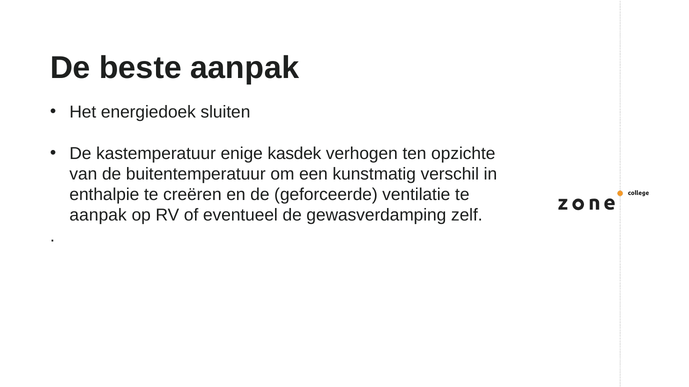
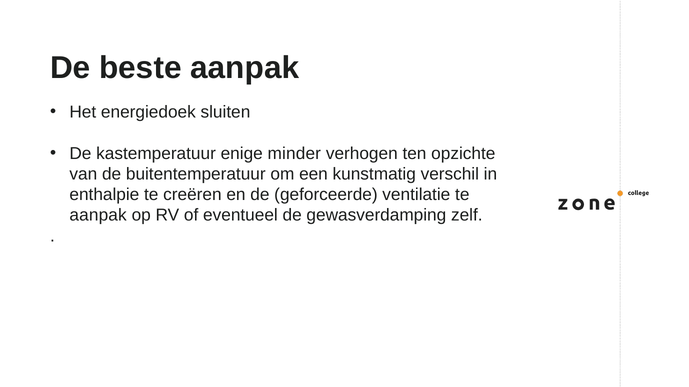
kasdek: kasdek -> minder (294, 154)
